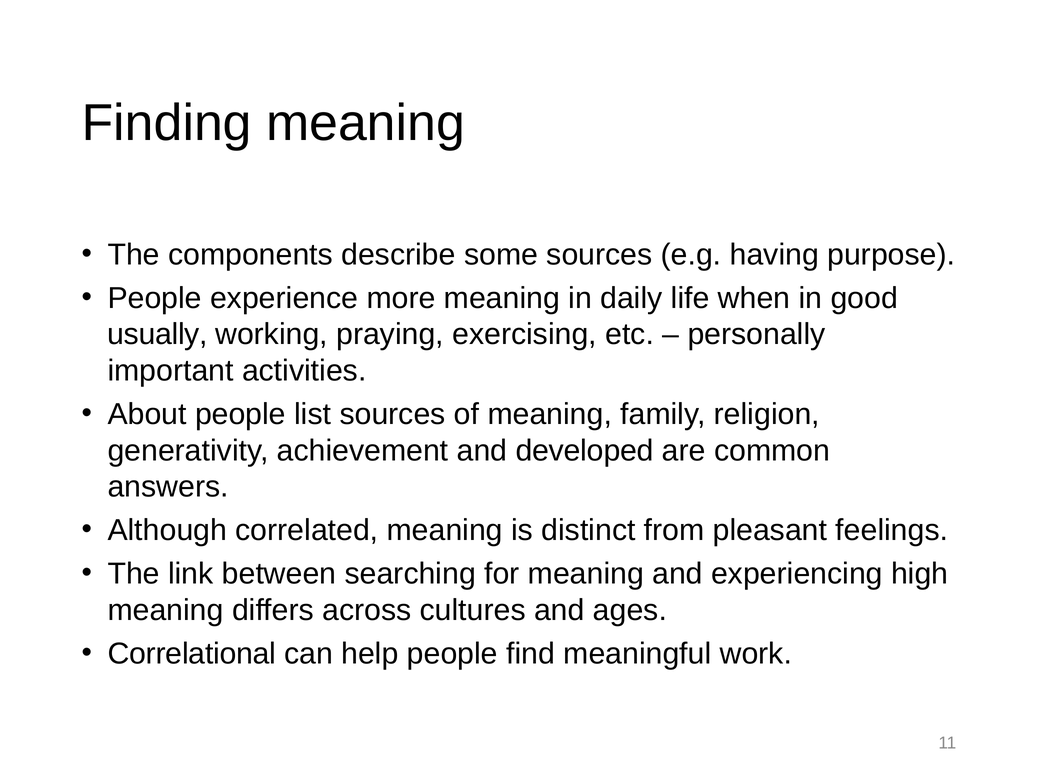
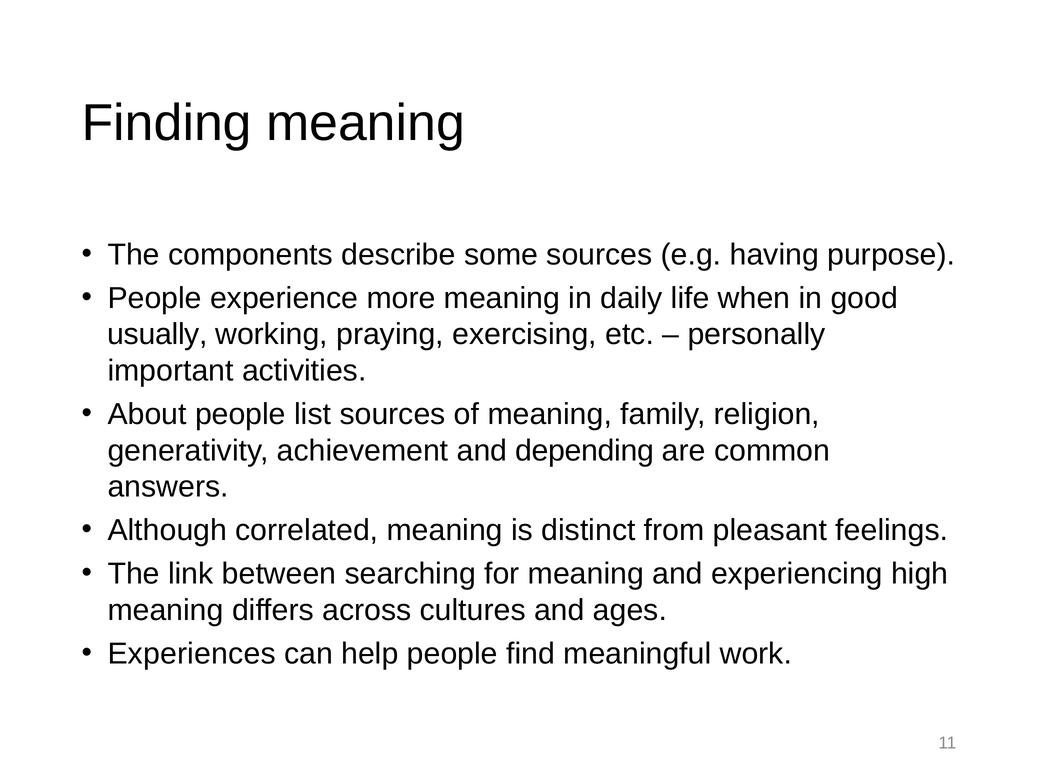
developed: developed -> depending (585, 451)
Correlational: Correlational -> Experiences (192, 654)
